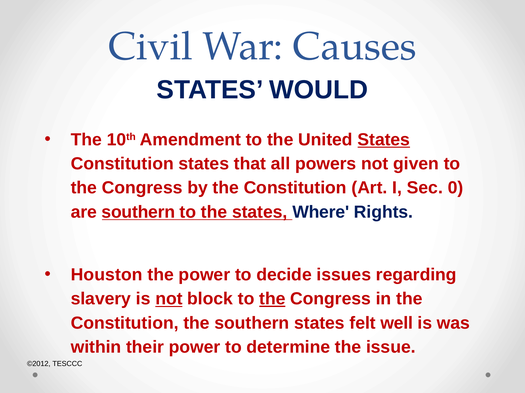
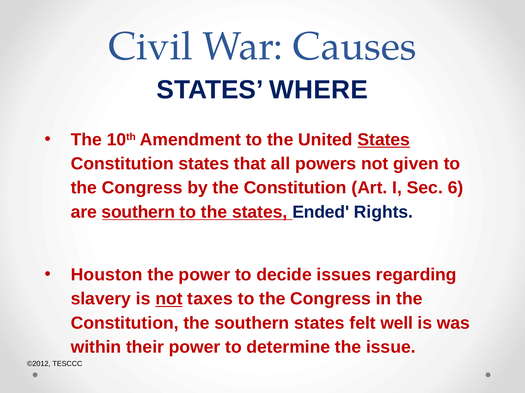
WOULD: WOULD -> WHERE (319, 90)
0: 0 -> 6 (456, 188)
Where: Where -> Ended (321, 212)
block: block -> taxes (210, 299)
the underline: present -> none (272, 299)
